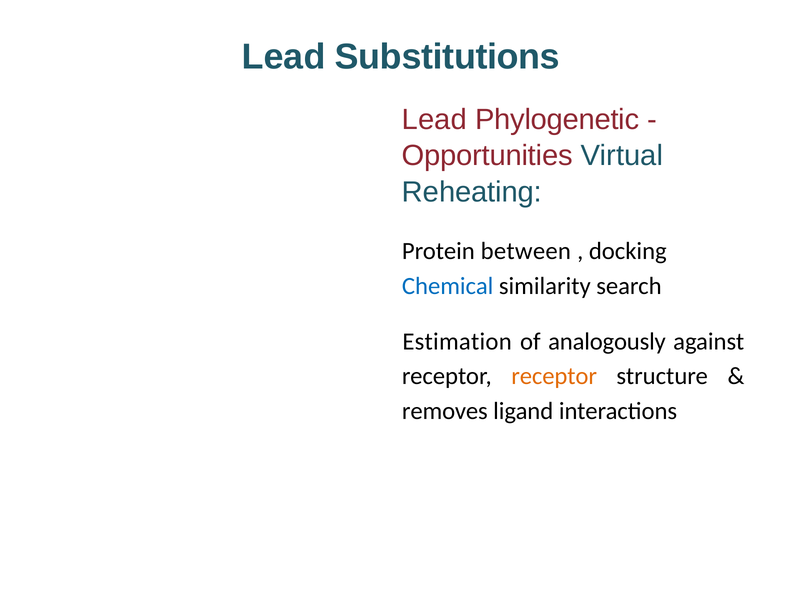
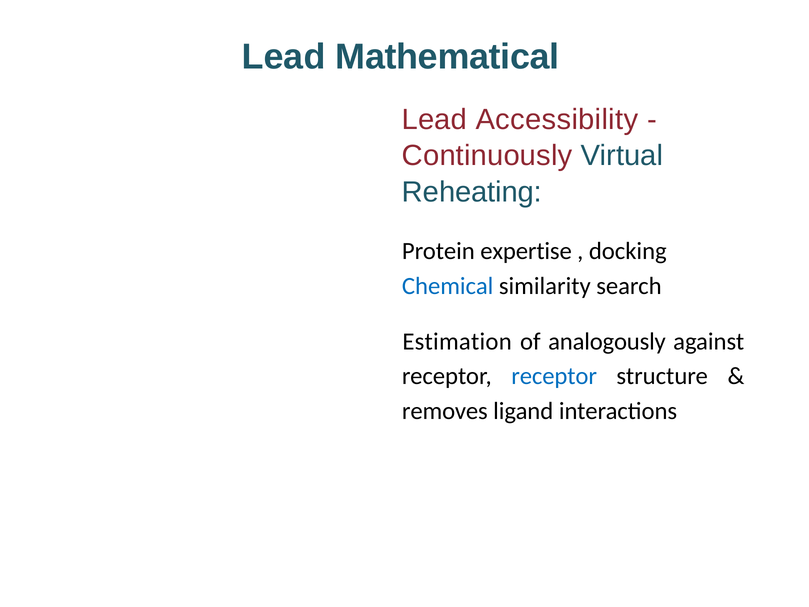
Substitutions: Substitutions -> Mathematical (447, 57)
Phylogenetic: Phylogenetic -> Accessibility (557, 119)
Opportunities: Opportunities -> Continuously (487, 156)
between: between -> expertise (526, 251)
receptor colour: orange -> blue (554, 376)
